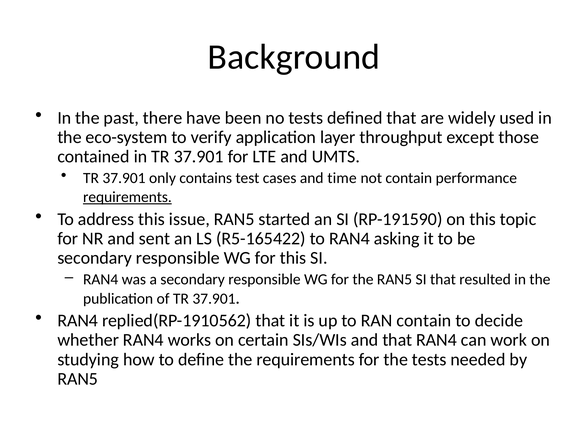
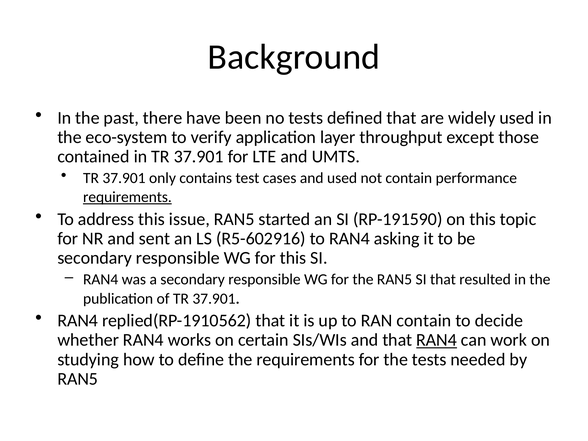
and time: time -> used (342, 178)
R5-165422: R5-165422 -> R5-602916 (261, 239)
RAN4 underline: none -> present (437, 340)
